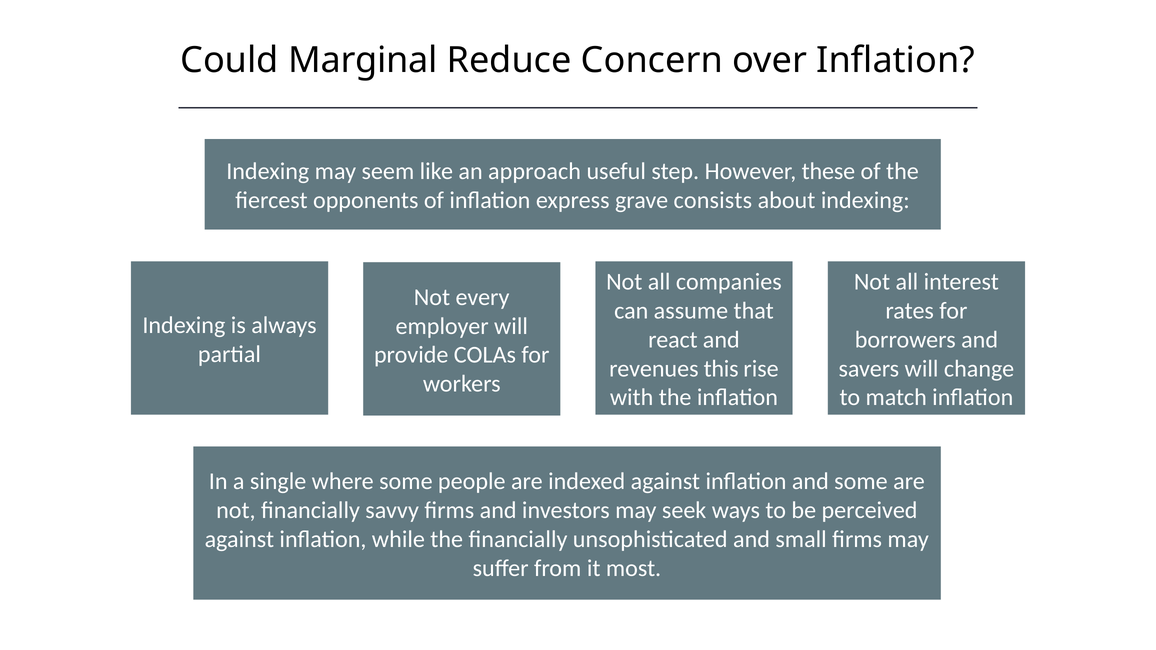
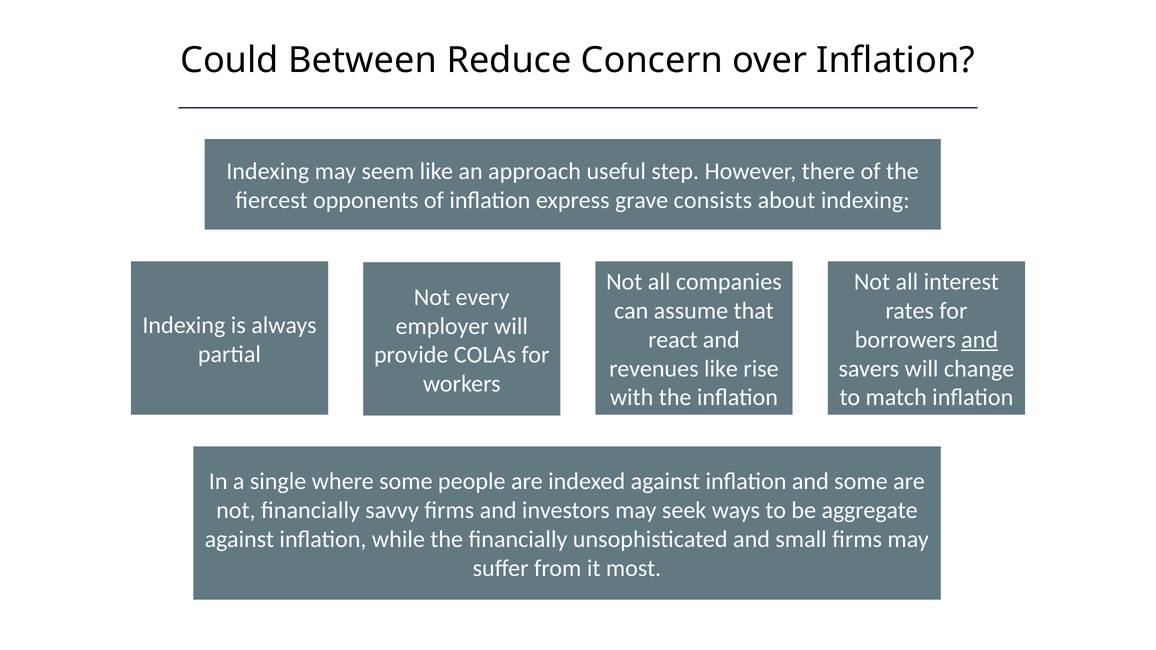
Marginal: Marginal -> Between (363, 61)
these: these -> there (828, 172)
and underline: none -> present (980, 340)
revenues this: this -> like (721, 369)
perceived: perceived -> aggregate (870, 511)
